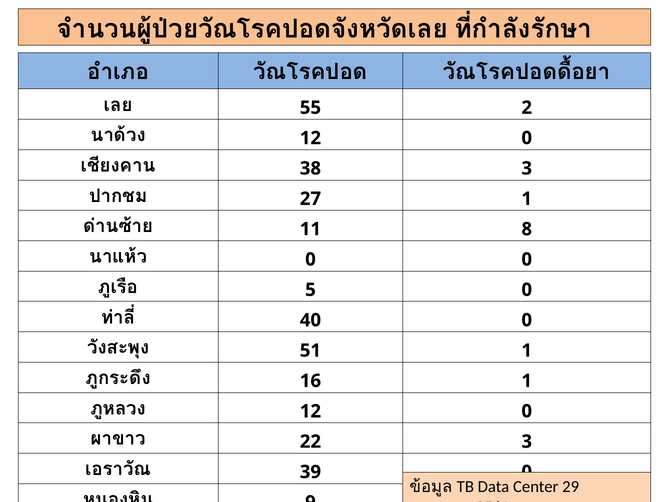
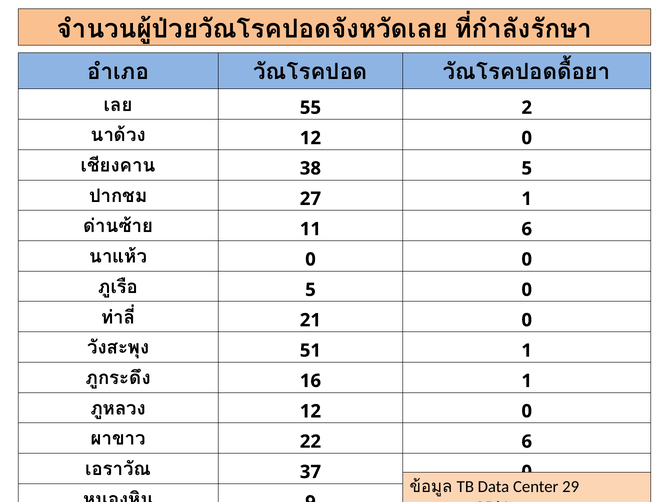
38 3: 3 -> 5 (527, 168)
11 8: 8 -> 6 (527, 229)
40: 40 -> 21 (310, 320)
22 3: 3 -> 6 (527, 441)
39: 39 -> 37 (310, 472)
